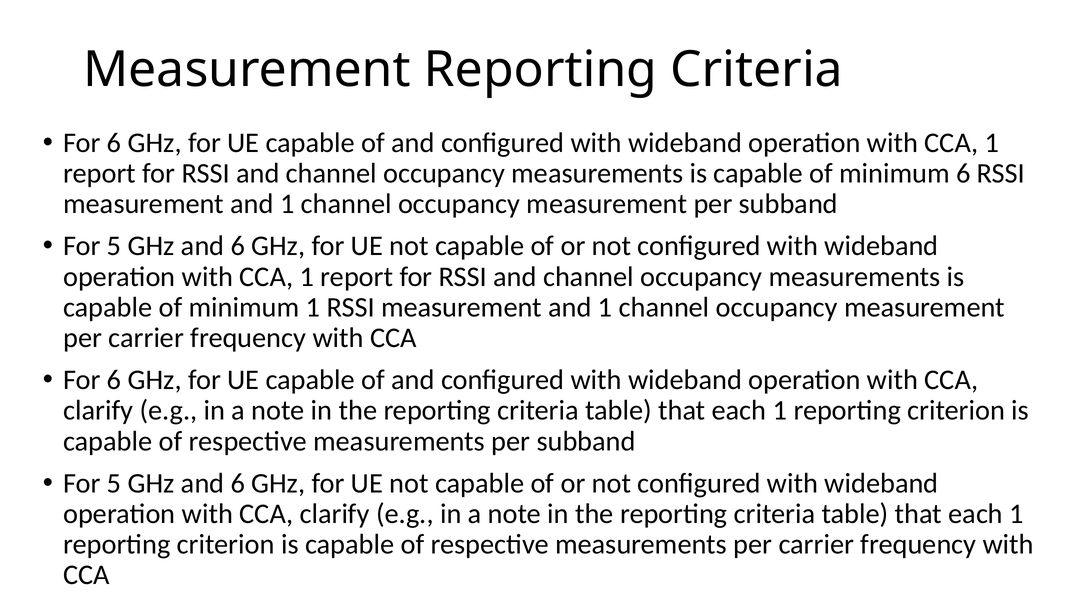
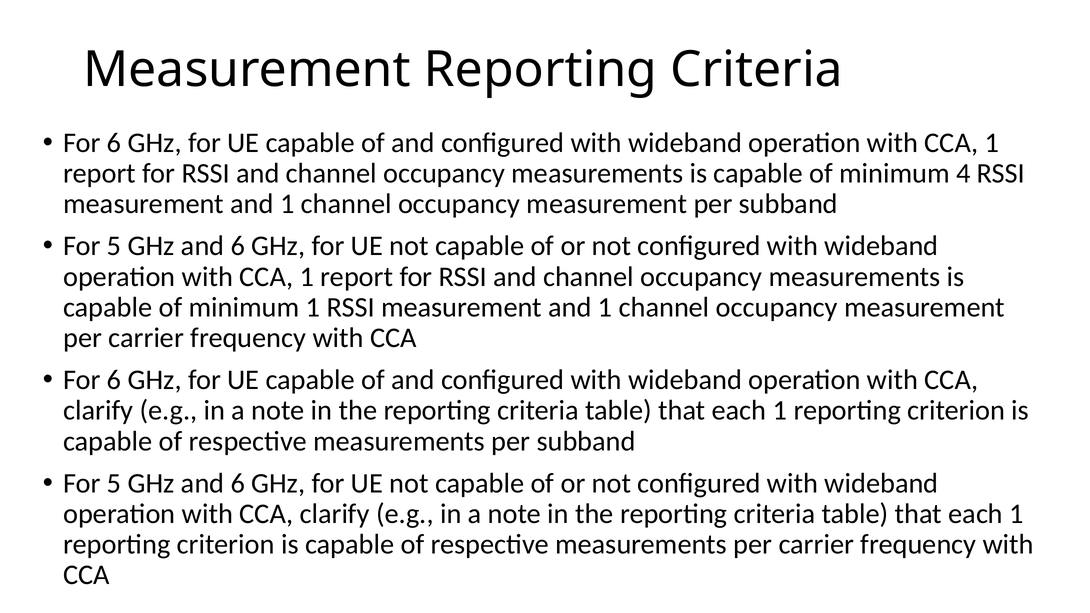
minimum 6: 6 -> 4 (963, 173)
